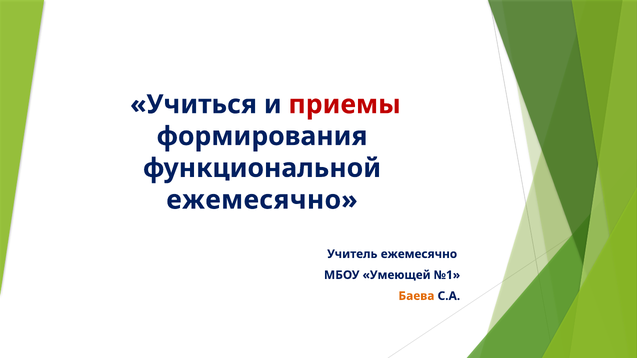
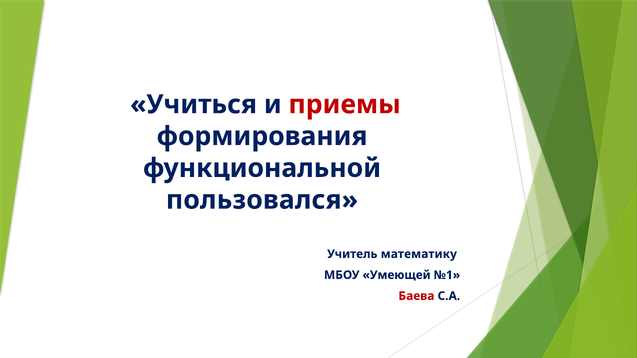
ежемесячно: ежемесячно -> пользовался (262, 200)
Учитель ежемесячно: ежемесячно -> математику (419, 254)
Баева colour: orange -> red (416, 296)
